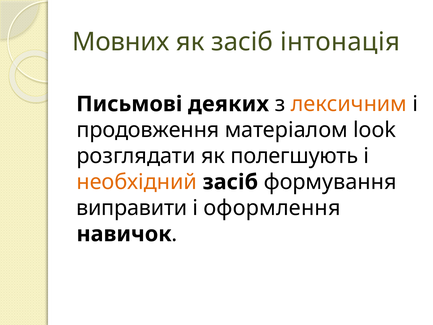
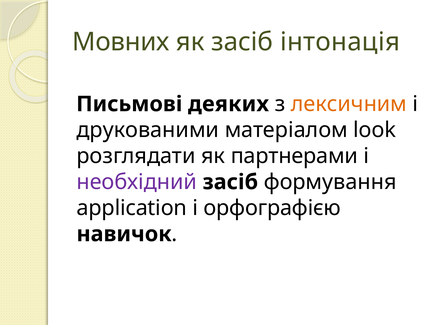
продовження: продовження -> друкованими (148, 130)
полегшують: полегшують -> партнерами (294, 156)
необхідний colour: orange -> purple (137, 182)
виправити: виправити -> application (132, 208)
оформлення: оформлення -> орфографією (272, 208)
